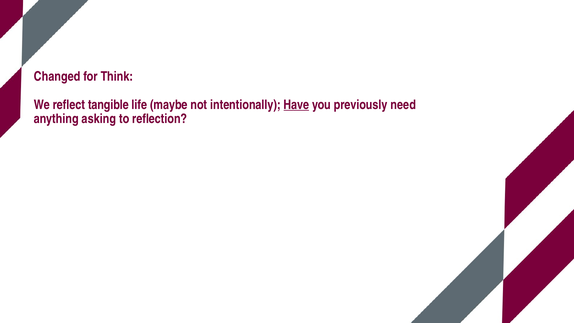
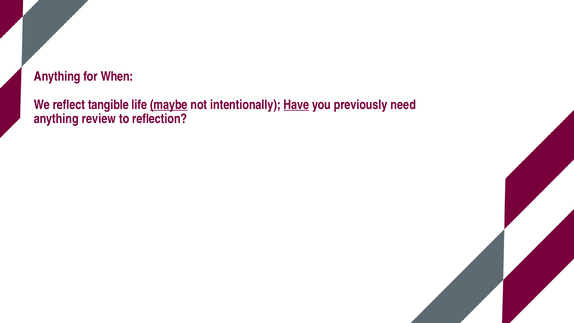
Changed: Changed -> Anything (57, 76)
Think: Think -> When (117, 76)
maybe underline: none -> present (169, 105)
asking: asking -> review (99, 119)
